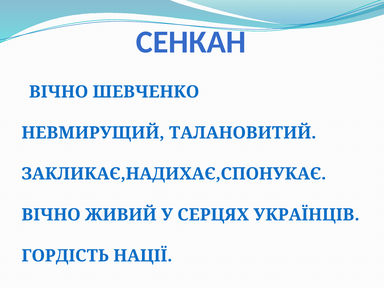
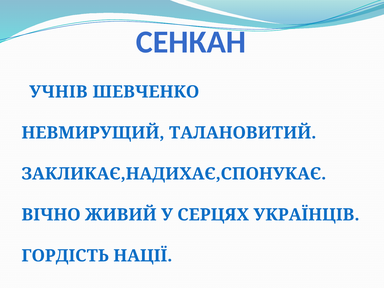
ВІЧНО: ВІЧНО -> УЧНІВ (58, 92)
